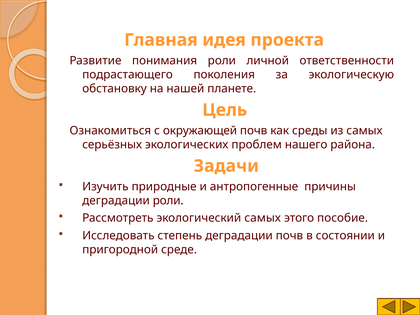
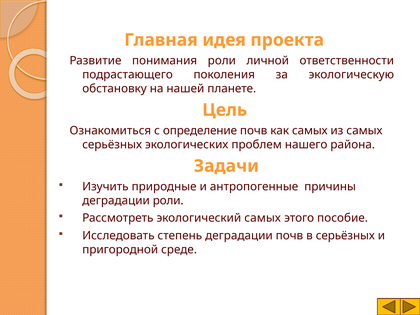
окружающей: окружающей -> определение (200, 131)
как среды: среды -> самых (310, 131)
в состоянии: состоянии -> серьёзных (345, 236)
